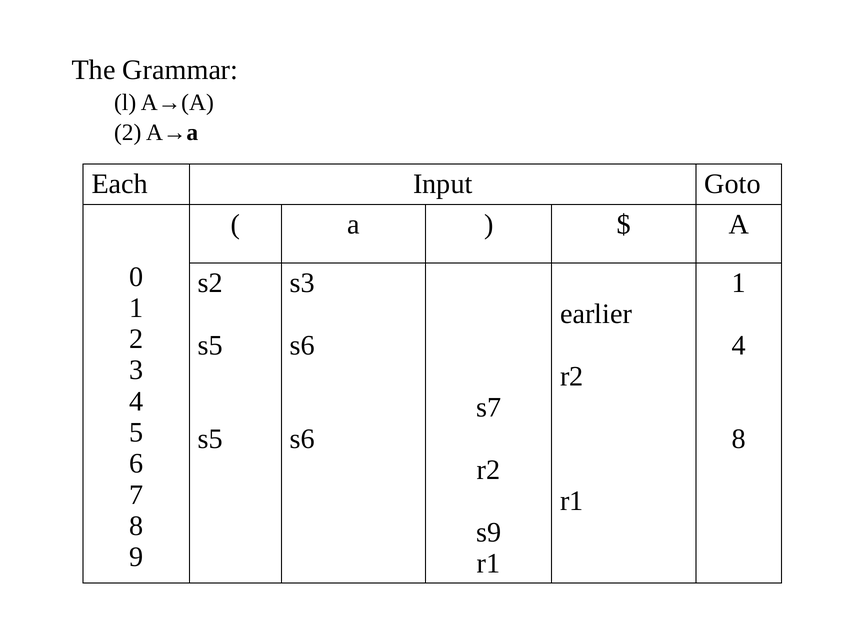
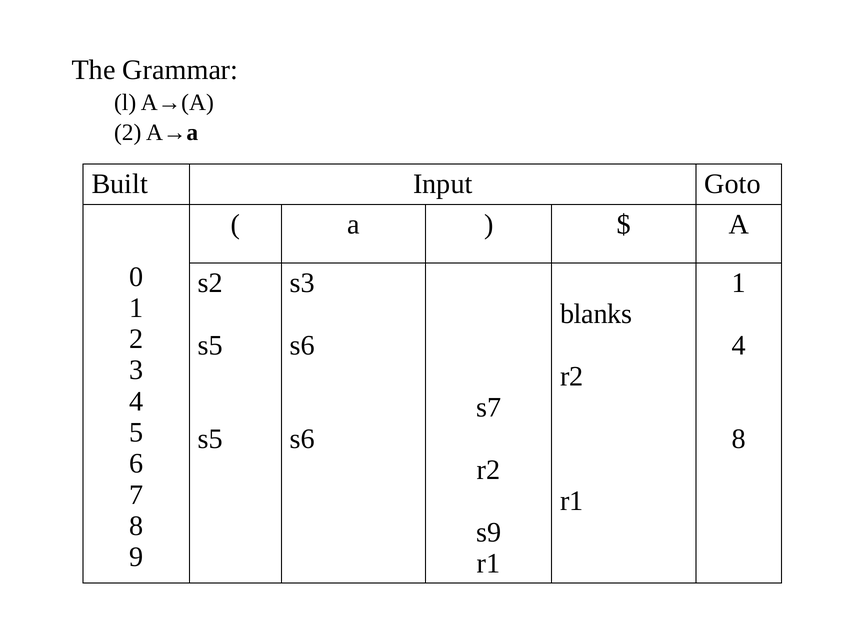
Each: Each -> Built (120, 184)
earlier: earlier -> blanks (596, 314)
